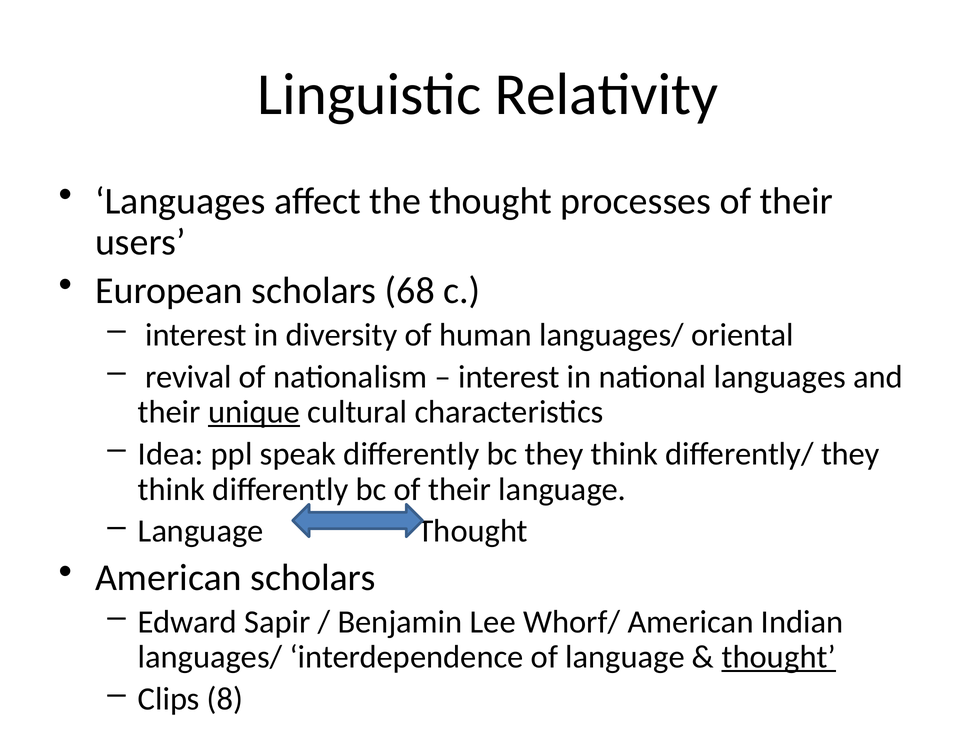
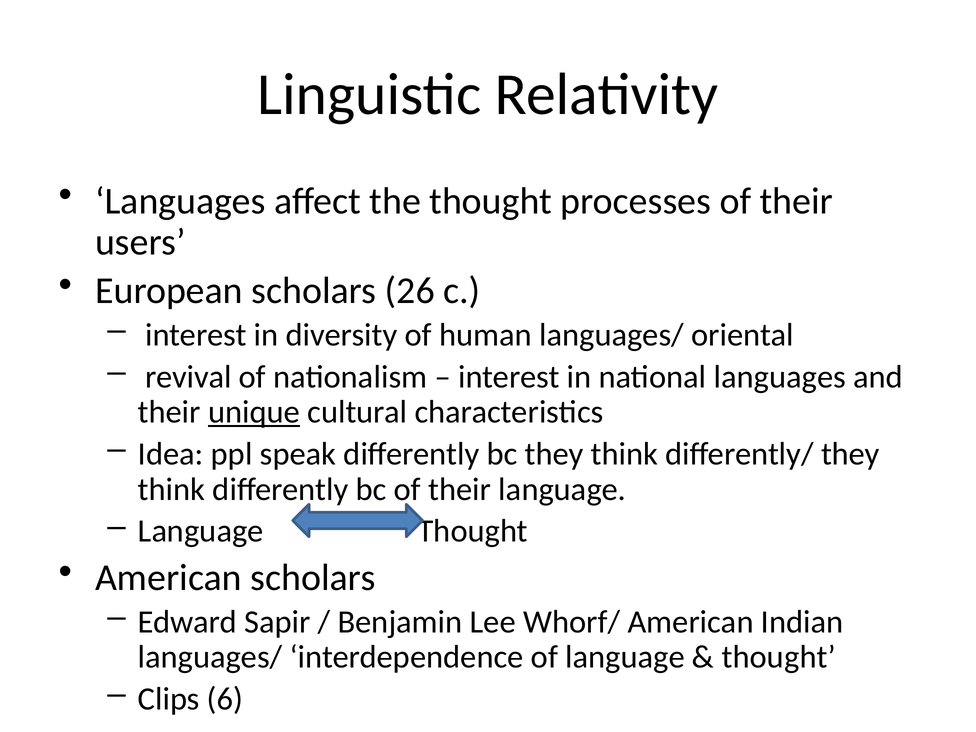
68: 68 -> 26 (410, 291)
thought underline: present -> none (779, 657)
8: 8 -> 6 (225, 699)
